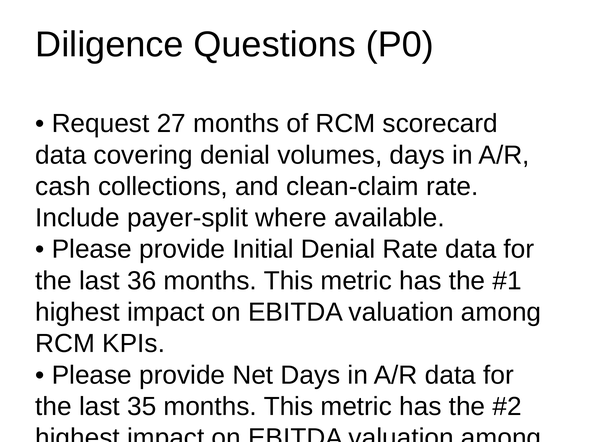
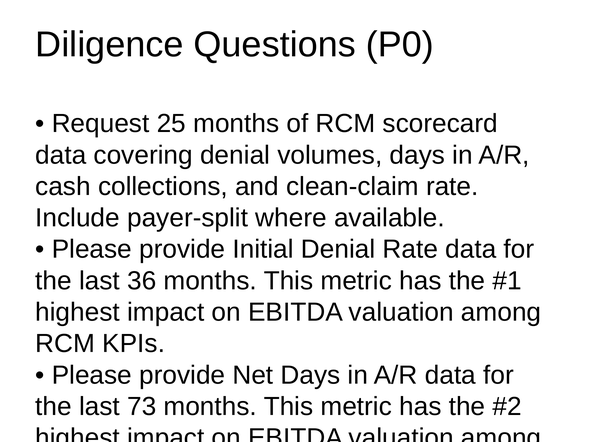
27: 27 -> 25 (171, 124)
35: 35 -> 73 (142, 407)
